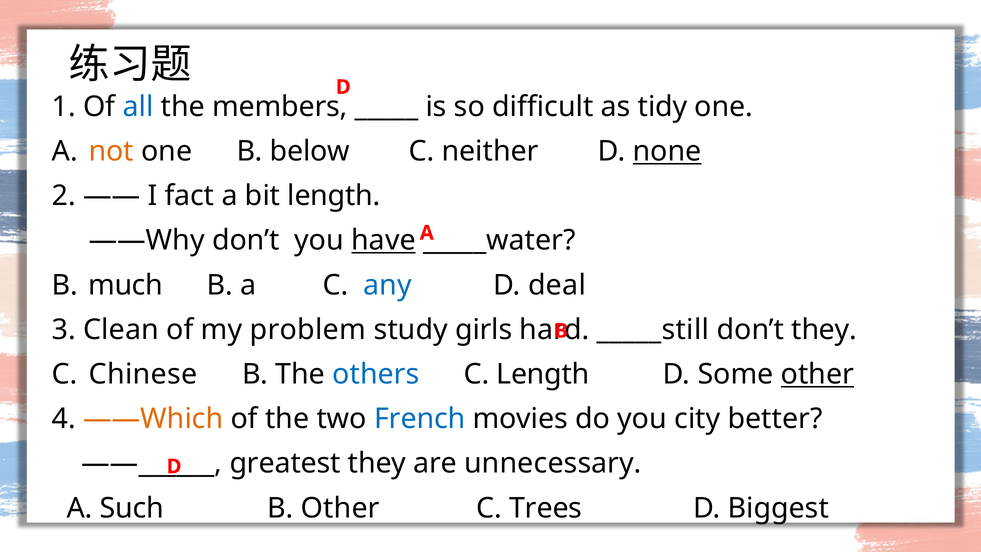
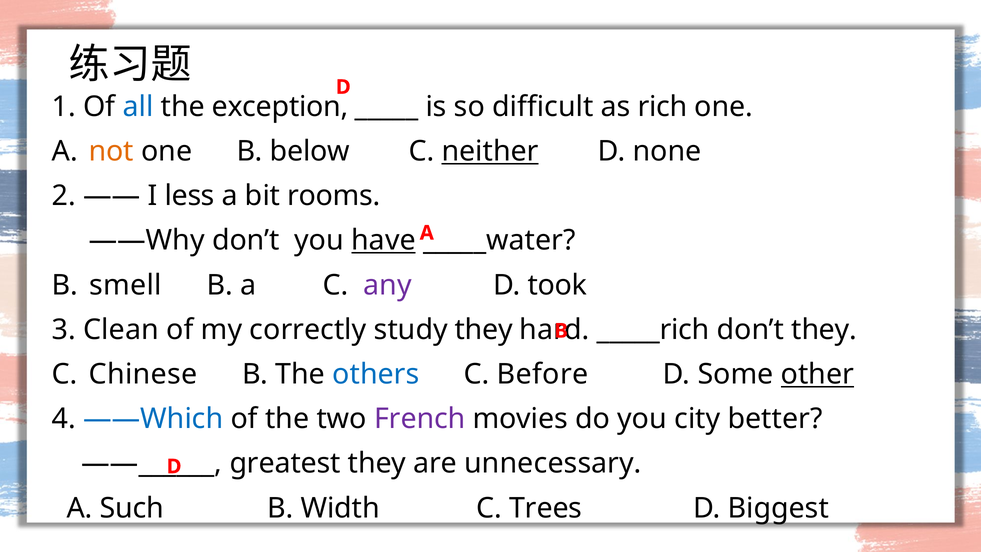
members: members -> exception (280, 107)
tidy: tidy -> rich (663, 107)
neither underline: none -> present (490, 151)
none underline: present -> none (667, 151)
fact: fact -> less (190, 196)
bit length: length -> rooms (334, 196)
much: much -> smell (125, 285)
any colour: blue -> purple (387, 285)
deal: deal -> took (557, 285)
problem: problem -> correctly (308, 330)
study girls: girls -> they (484, 330)
_____still: _____still -> _____rich (653, 330)
C Length: Length -> Before (543, 374)
——Which colour: orange -> blue (153, 419)
French colour: blue -> purple (420, 419)
B Other: Other -> Width (340, 508)
